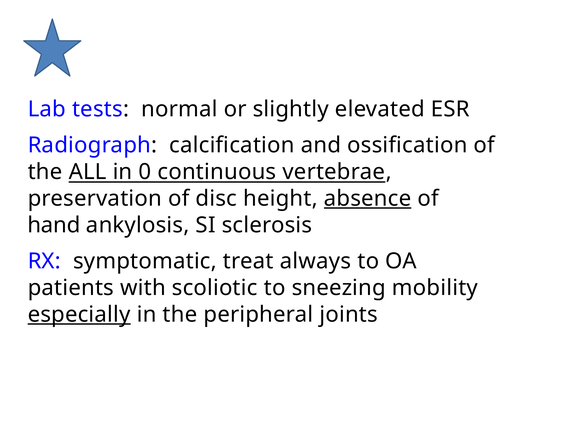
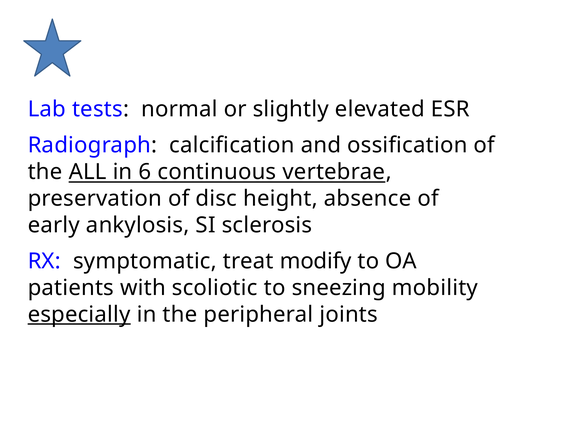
0: 0 -> 6 (145, 172)
absence underline: present -> none (368, 199)
hand: hand -> early (54, 225)
always: always -> modify (316, 261)
